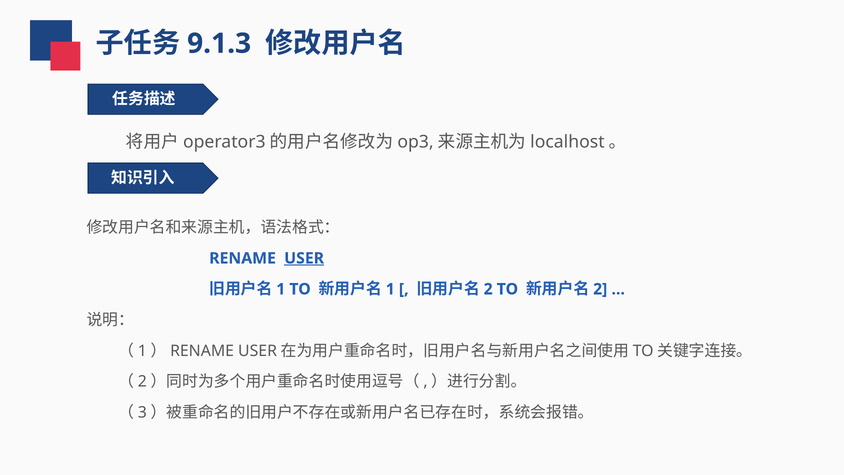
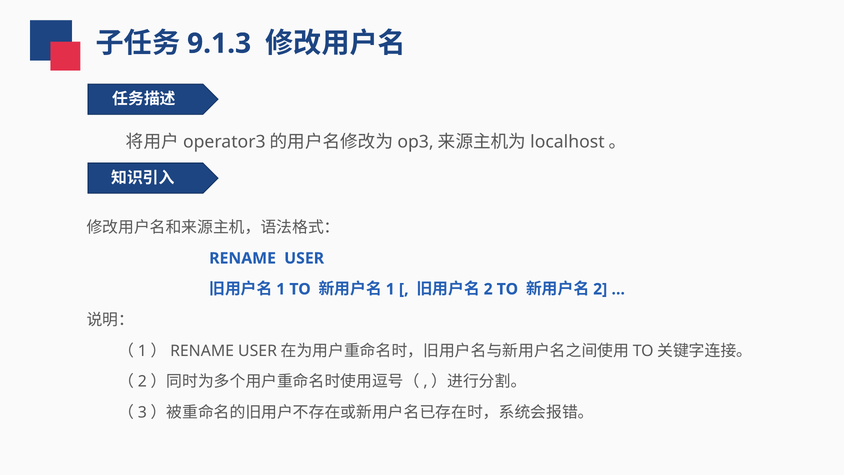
USER underline: present -> none (304, 258)
